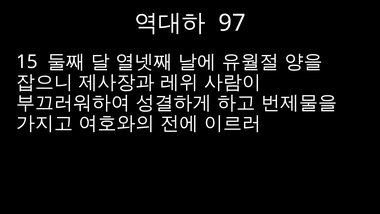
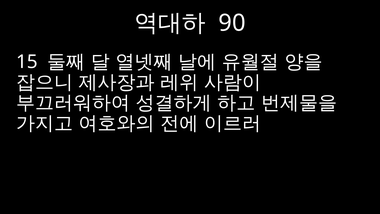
97: 97 -> 90 (232, 23)
